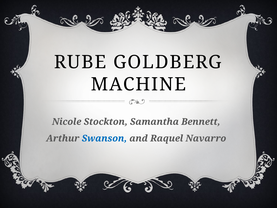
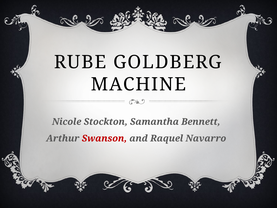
Swanson colour: blue -> red (104, 138)
